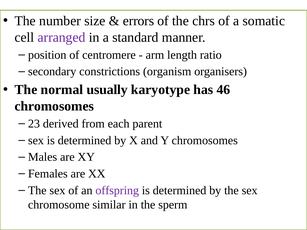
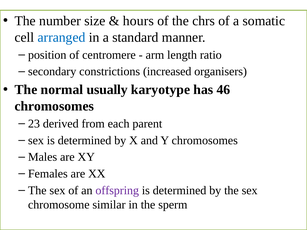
errors: errors -> hours (138, 21)
arranged colour: purple -> blue (62, 37)
organism: organism -> increased (167, 72)
